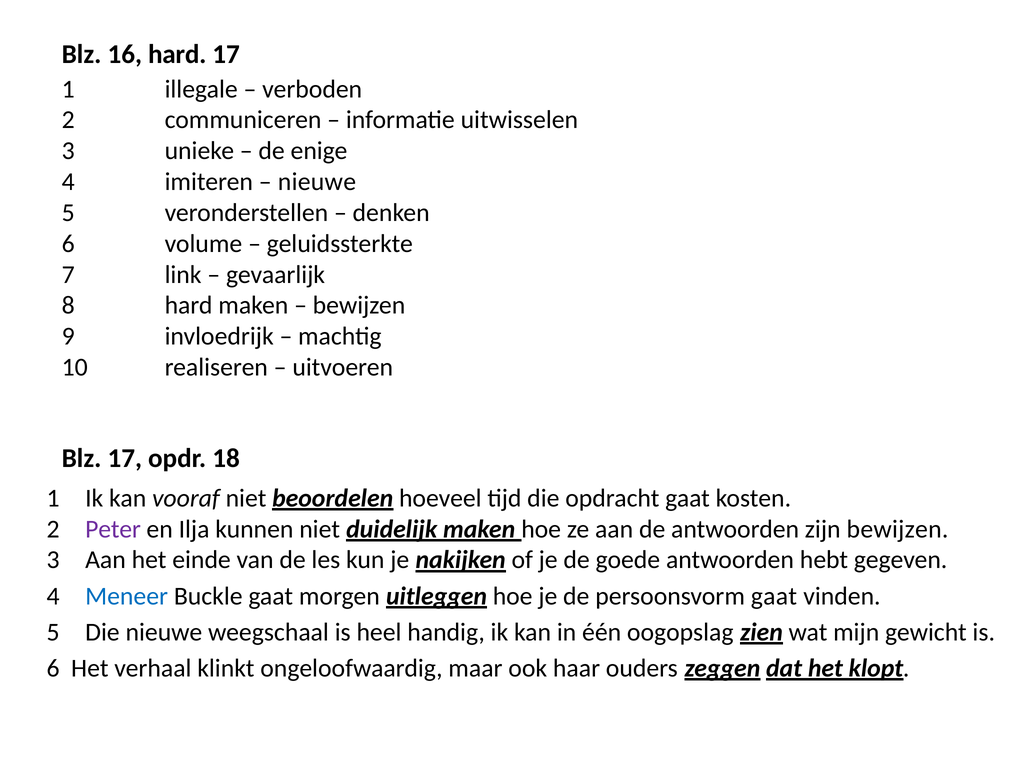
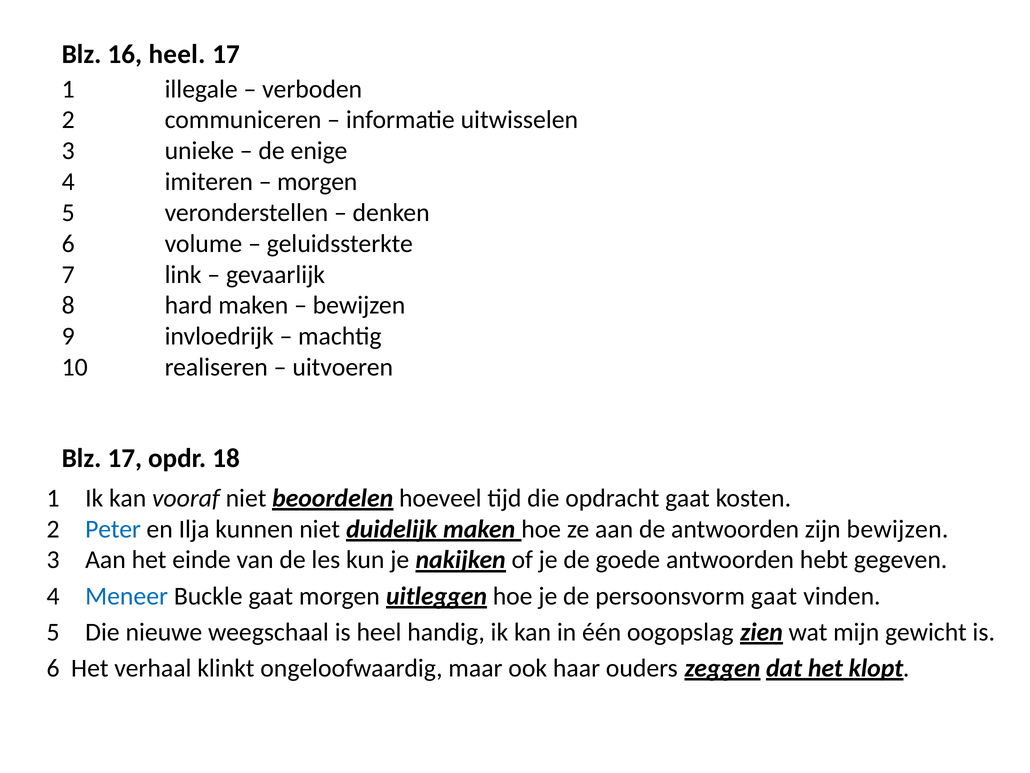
16 hard: hard -> heel (177, 54)
nieuwe: nieuwe -> morgen (317, 182)
Peter colour: purple -> blue (113, 529)
